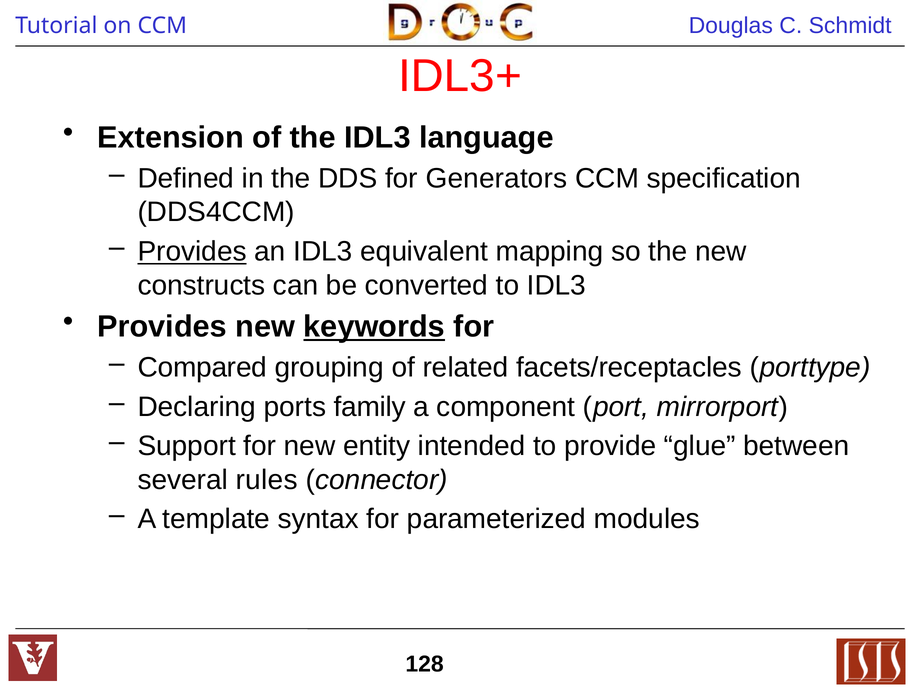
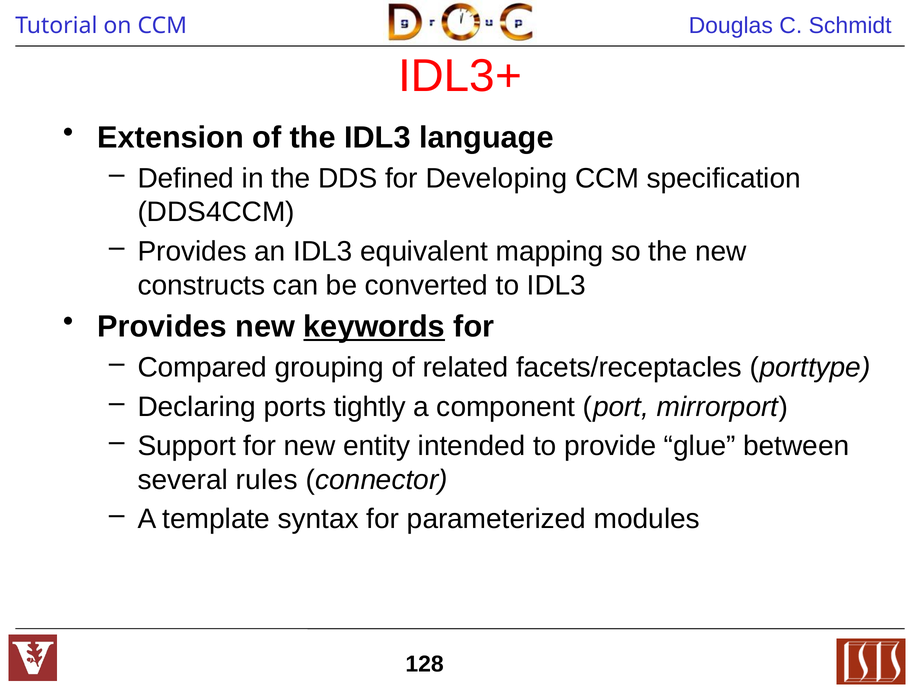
Generators: Generators -> Developing (496, 178)
Provides underline: present -> none (192, 252)
family: family -> tightly (370, 407)
